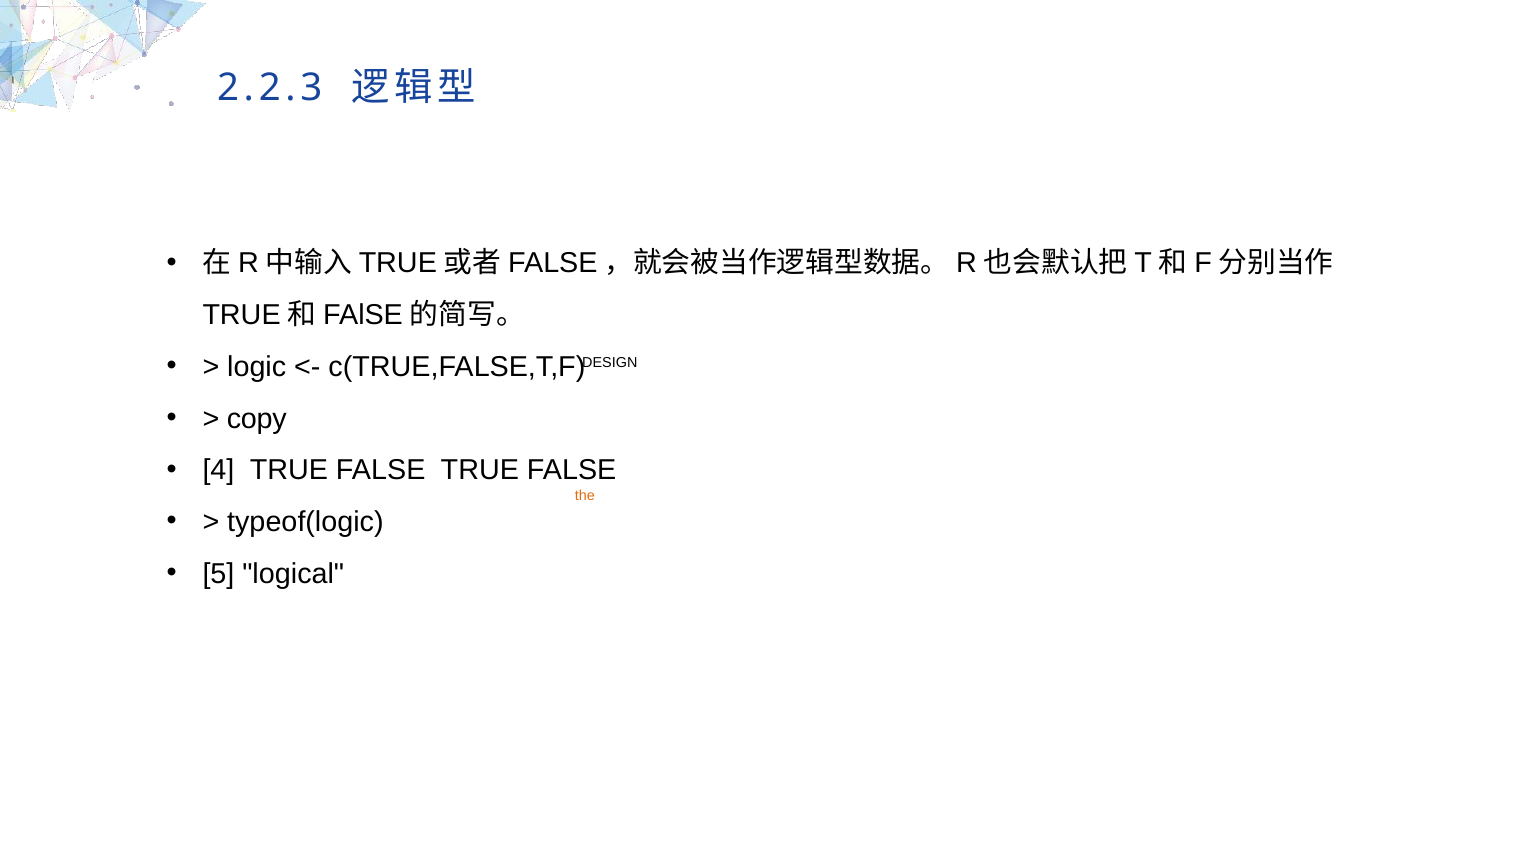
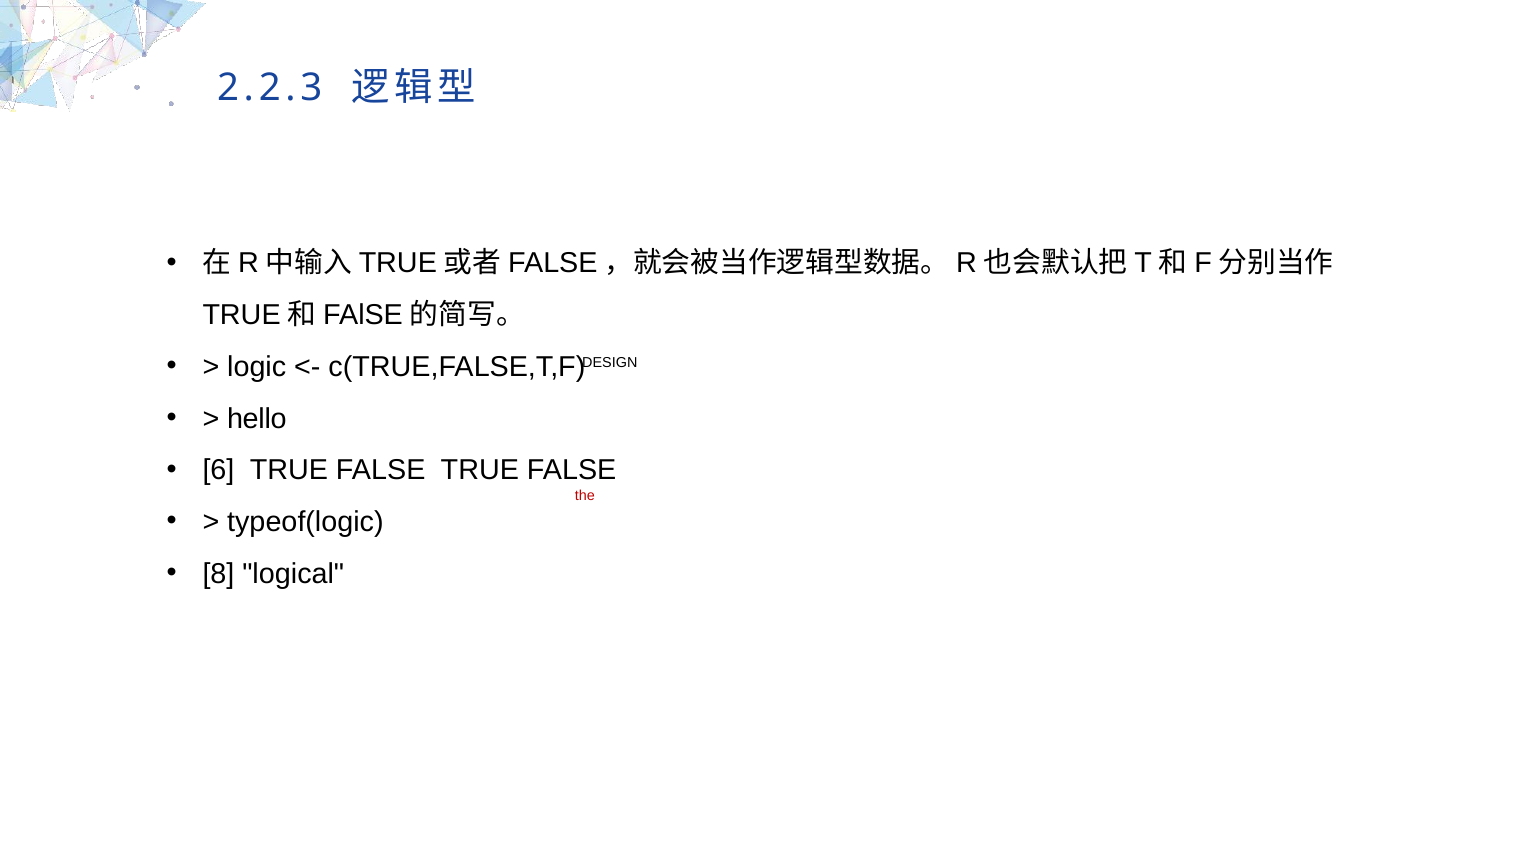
copy: copy -> hello (257, 419)
4: 4 -> 6 (218, 470)
the colour: orange -> red (585, 496)
5: 5 -> 8 (218, 574)
